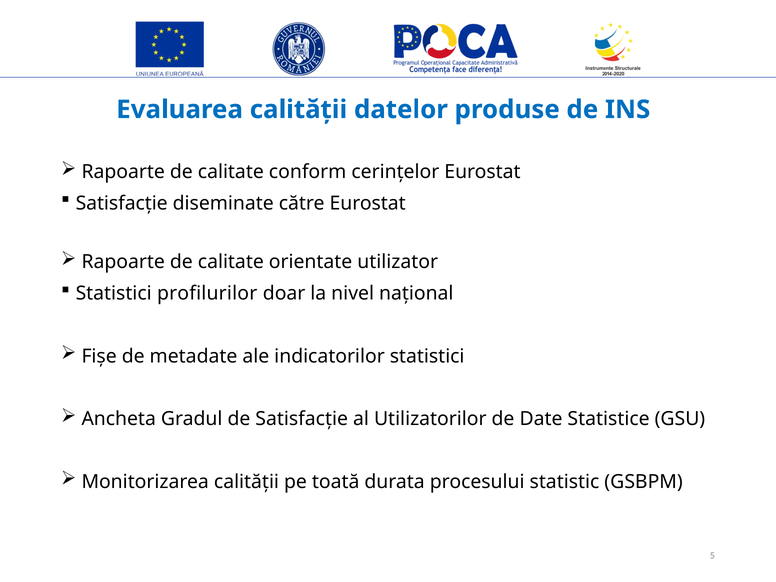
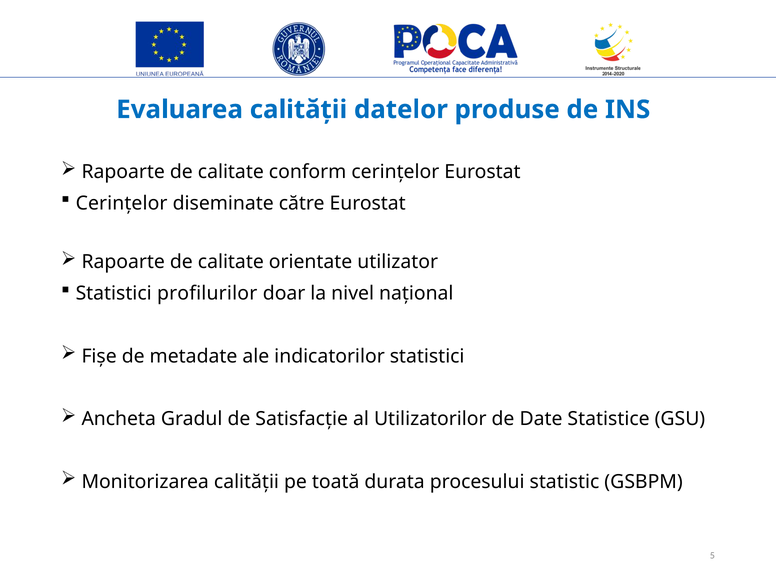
Satisfacție: Satisfacție -> Cerințelor (122, 203)
